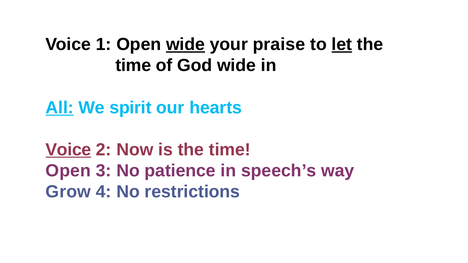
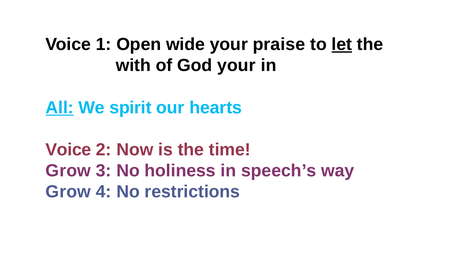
wide underline: present -> none (185, 44)
time: time -> with (133, 66)
God wide: wide -> your (236, 66)
Voice underline: present -> none (68, 150)
Open: Open -> Grow (68, 171)
patience: patience -> holiness (180, 171)
